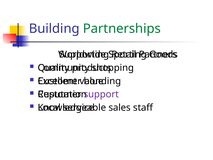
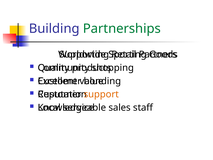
support colour: purple -> orange (101, 94)
